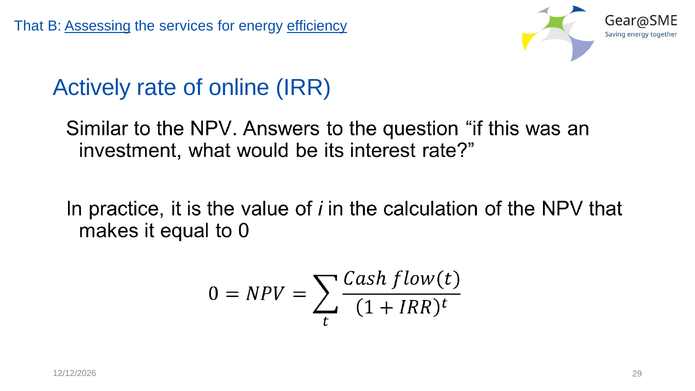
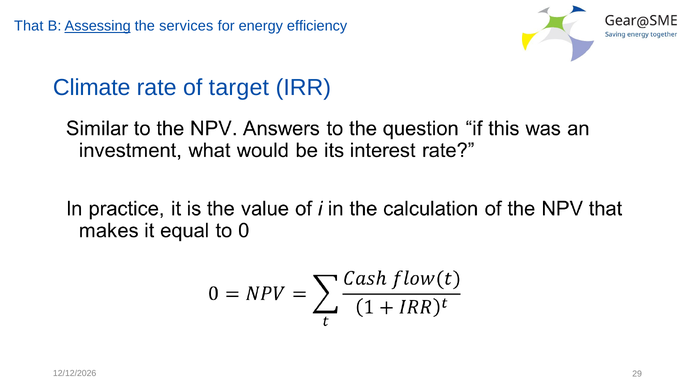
efficiency underline: present -> none (317, 26)
Actively: Actively -> Climate (92, 88)
online: online -> target (239, 88)
